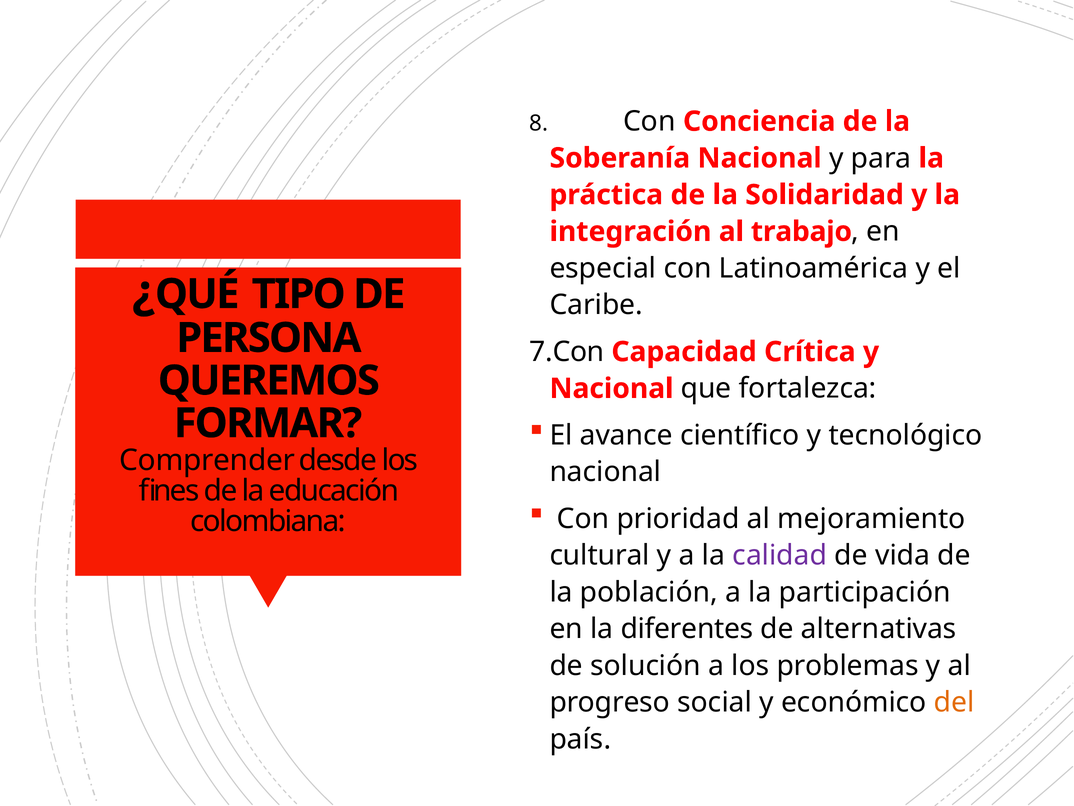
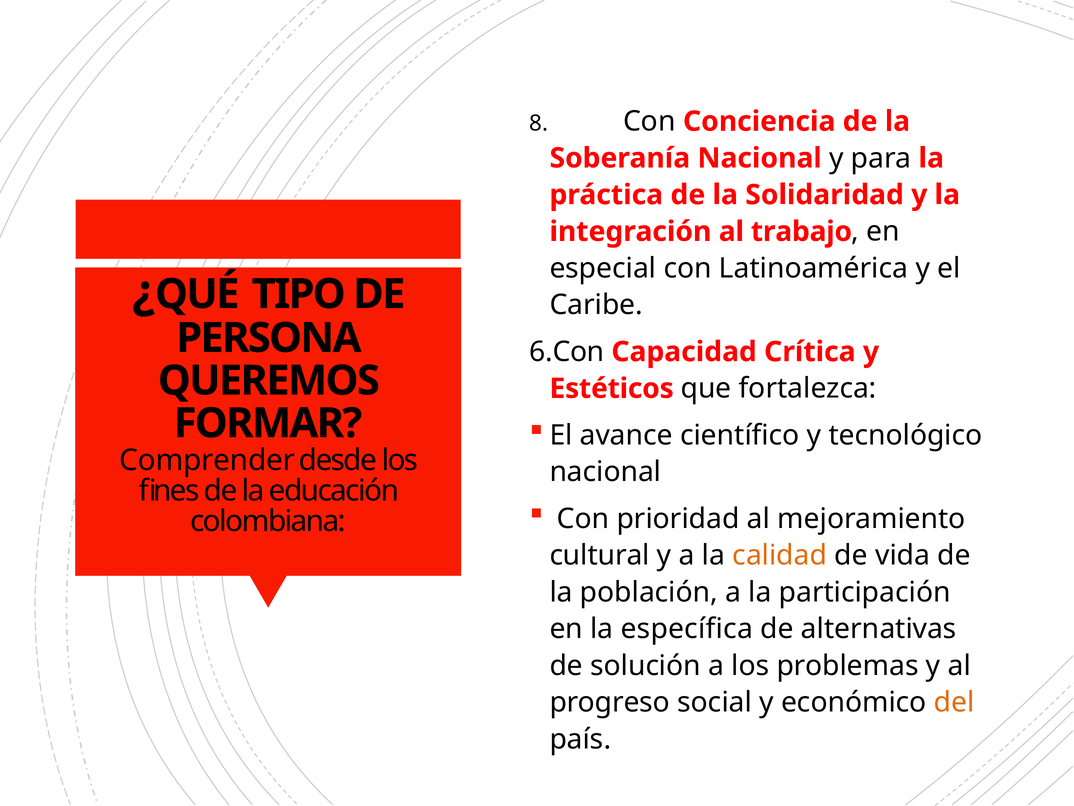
7.Con: 7.Con -> 6.Con (567, 352)
Nacional: Nacional -> Estéticos (612, 388)
calidad colour: purple -> orange (780, 555)
diferentes: diferentes -> específica (687, 629)
